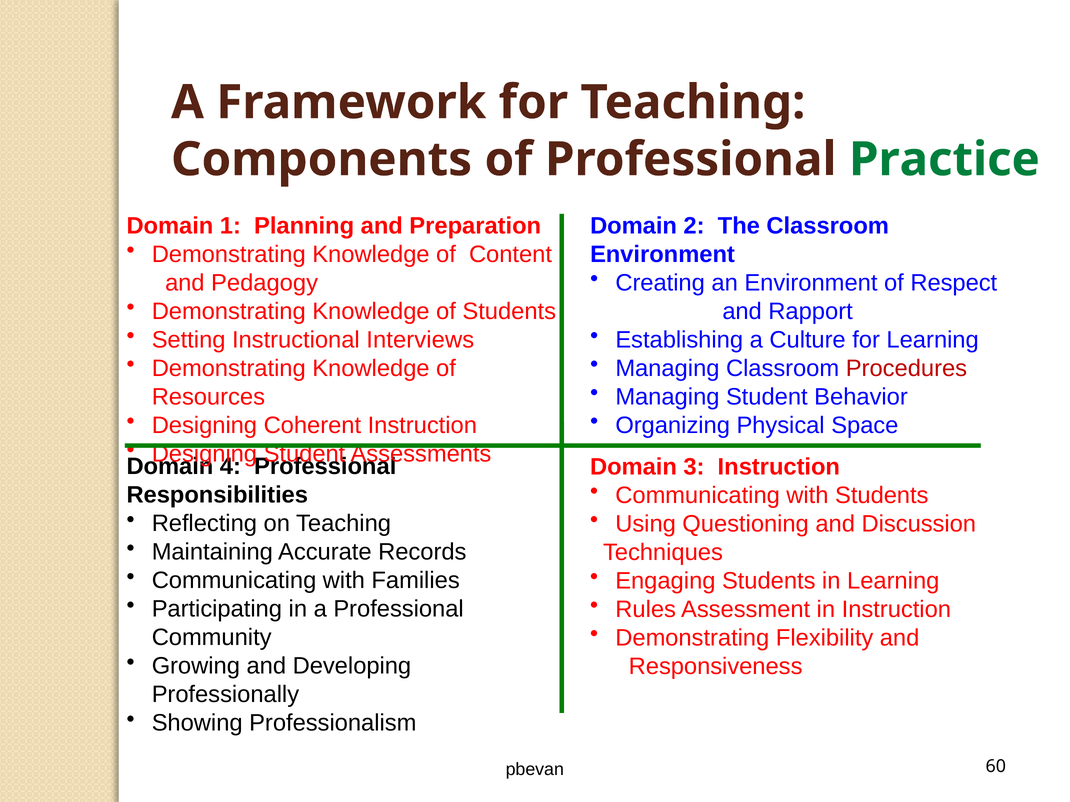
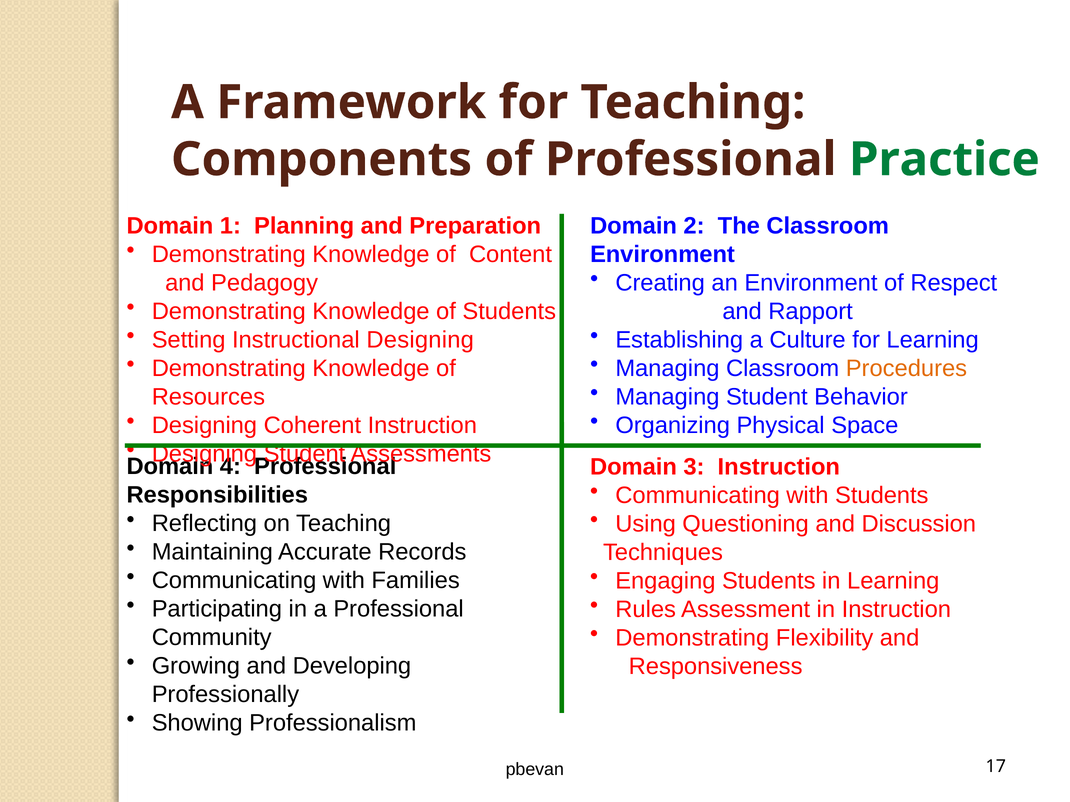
Instructional Interviews: Interviews -> Designing (420, 340)
Procedures colour: red -> orange (906, 369)
60: 60 -> 17 (996, 767)
